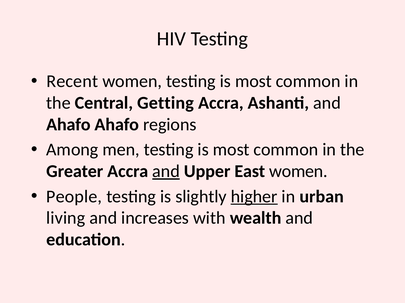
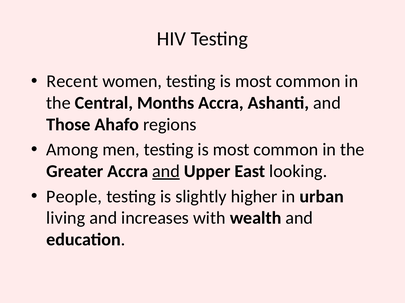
Getting: Getting -> Months (166, 103)
Ahafo: Ahafo -> Those (68, 125)
East women: women -> looking (298, 172)
higher underline: present -> none (254, 197)
